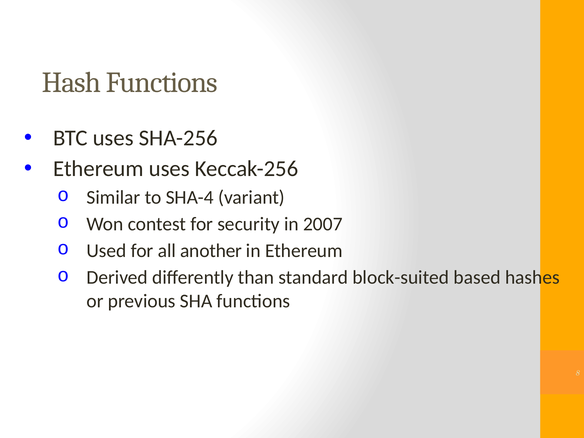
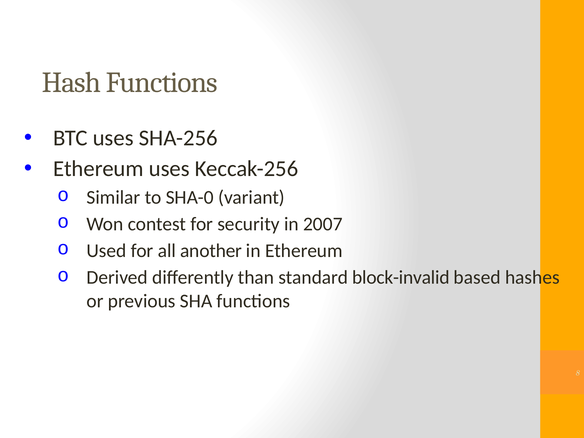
SHA-4: SHA-4 -> SHA-0 (190, 197)
block-suited: block-suited -> block-invalid (401, 278)
